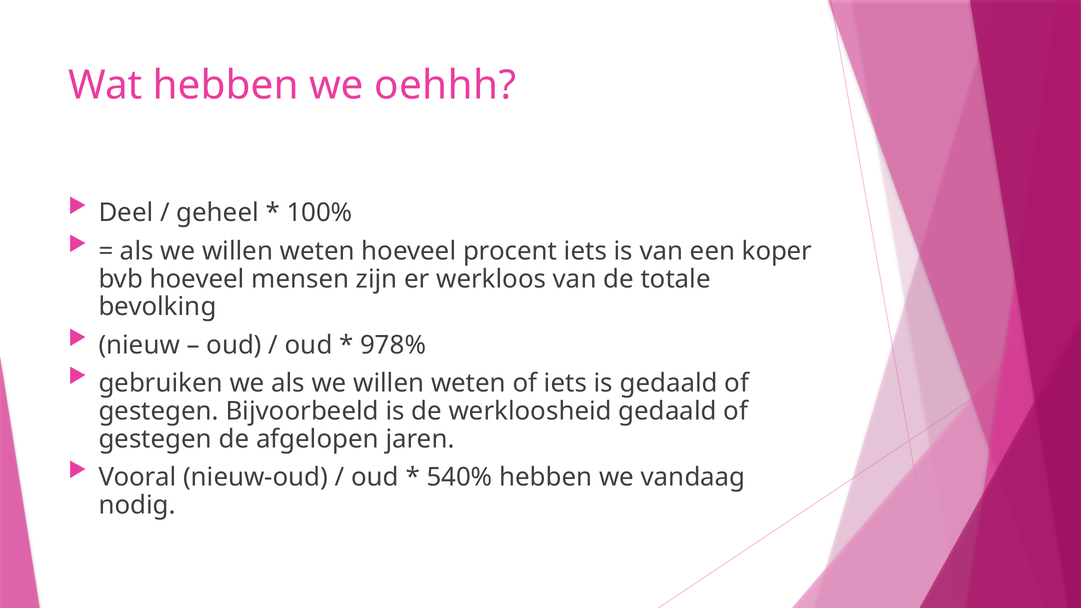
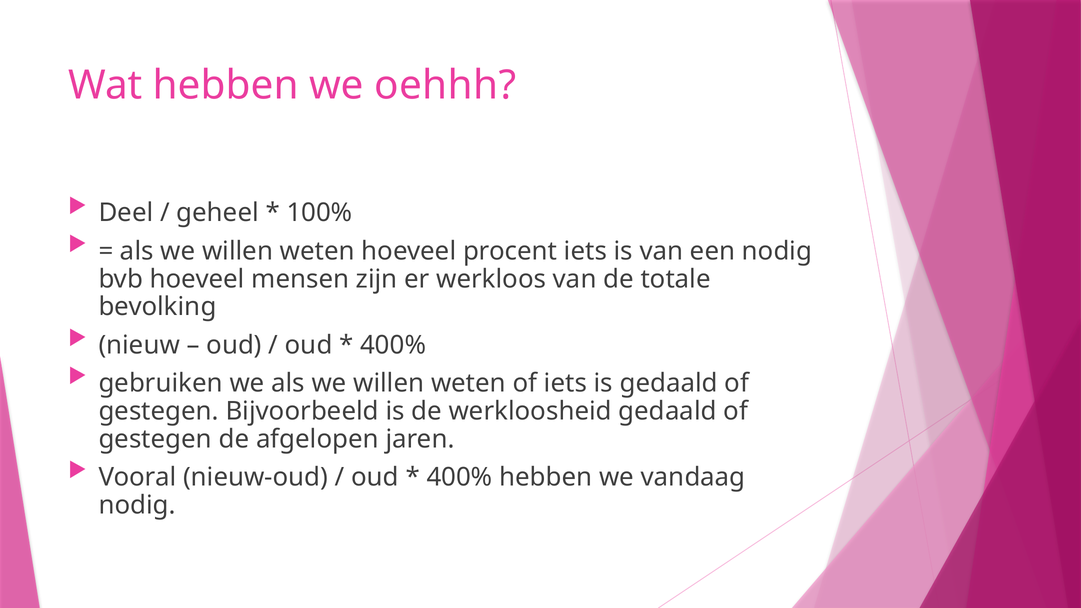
een koper: koper -> nodig (777, 251)
978%: 978% -> 400% (393, 345)
540%: 540% -> 400% (460, 477)
